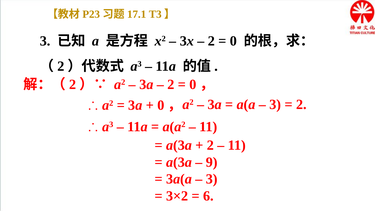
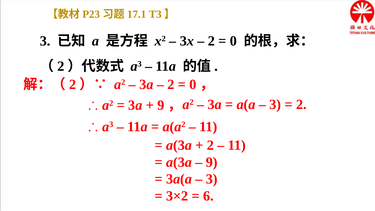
0: 0 -> 9 (161, 105)
